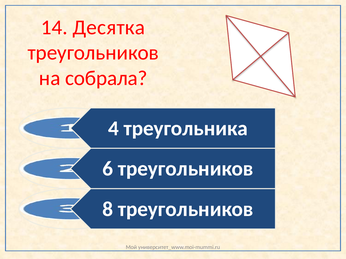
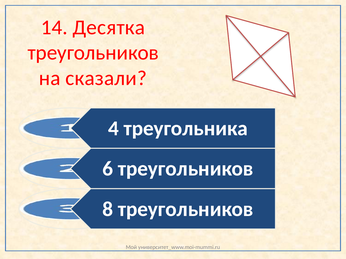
собрала: собрала -> сказали (106, 78)
